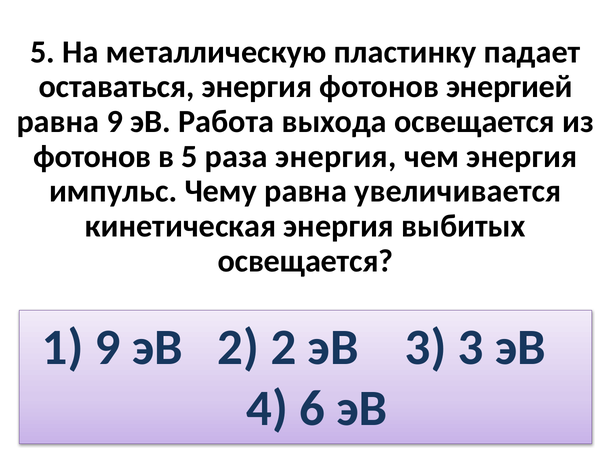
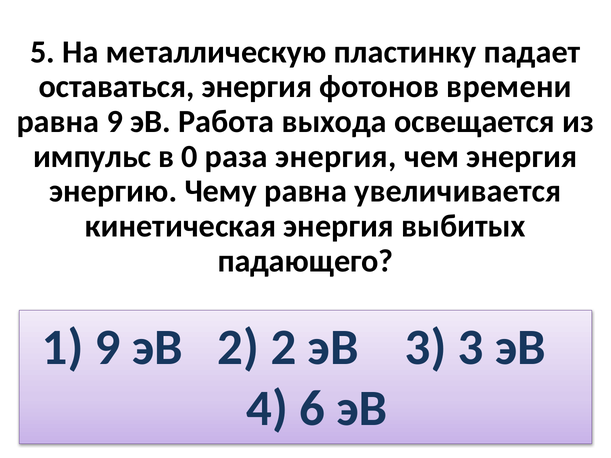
энергией: энергией -> времени (509, 87)
фотонов: фотонов -> импульс (92, 157)
в 5: 5 -> 0 (189, 157)
импульс: импульс -> энергию (113, 191)
освещается: освещается -> падающего (305, 261)
